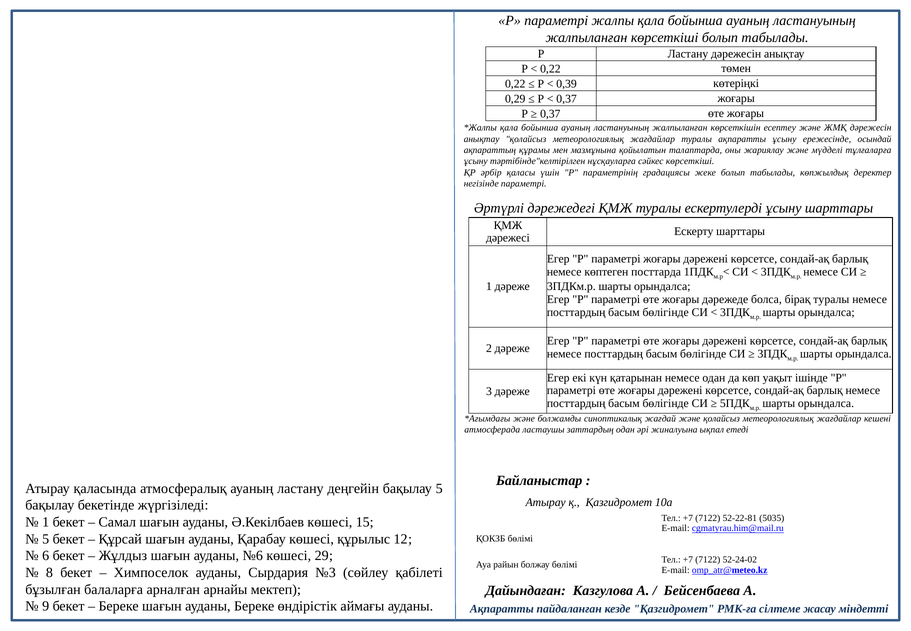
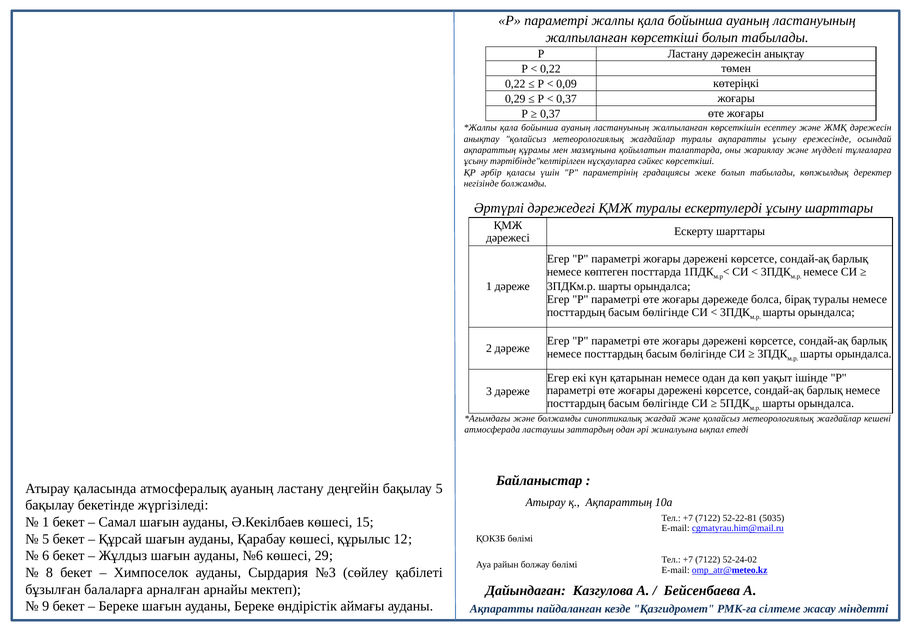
0,39: 0,39 -> 0,09 (567, 84)
негізінде параметрі: параметрі -> болжамды (524, 184)
қ Қазгидромет: Қазгидромет -> Ақпараттың (619, 502)
